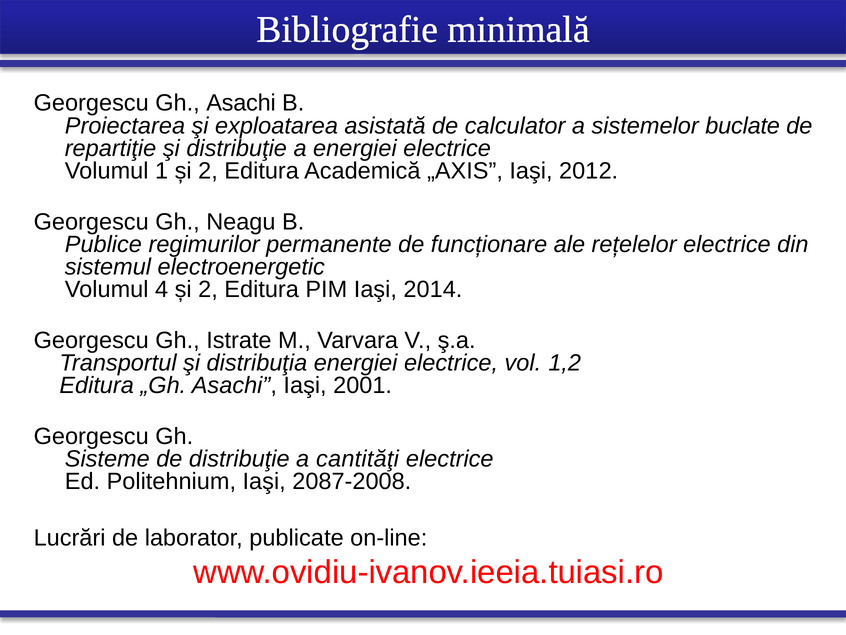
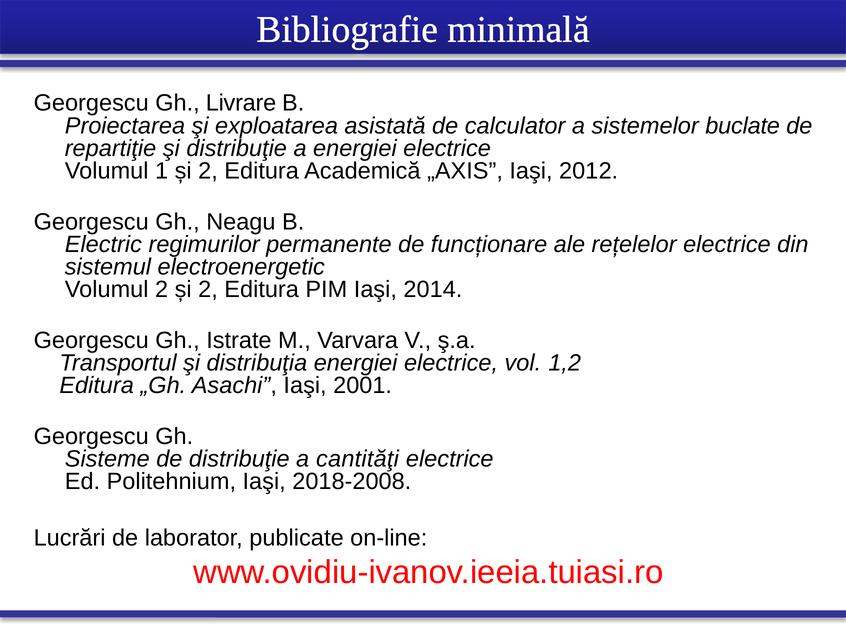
Gh Asachi: Asachi -> Livrare (241, 103)
Publice: Publice -> Electric (103, 244)
Volumul 4: 4 -> 2 (162, 289)
2087-2008: 2087-2008 -> 2018-2008 (352, 481)
